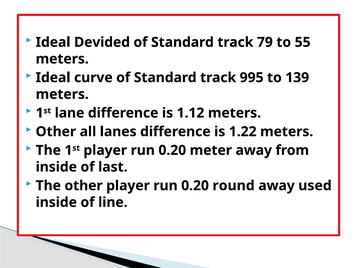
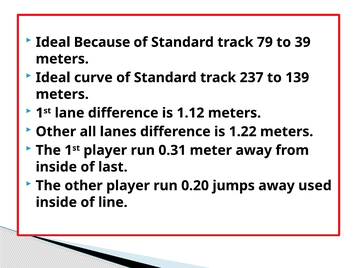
Devided: Devided -> Because (102, 42)
55: 55 -> 39 (303, 42)
995: 995 -> 237 (252, 78)
0.20: 0.20 -> 0.31 (172, 150)
round: round -> jumps (234, 185)
